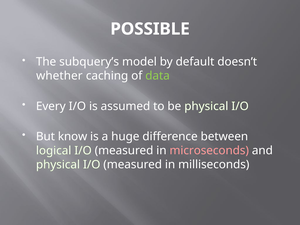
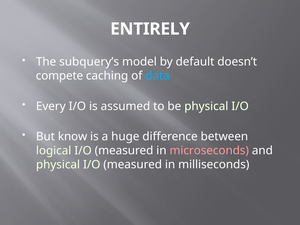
POSSIBLE: POSSIBLE -> ENTIRELY (150, 29)
whether: whether -> compete (59, 76)
data colour: light green -> light blue (158, 76)
